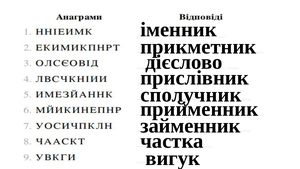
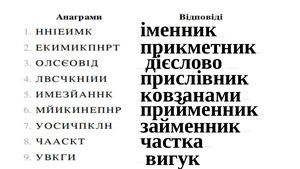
сполучник: сполучник -> ковзанами (191, 95)
